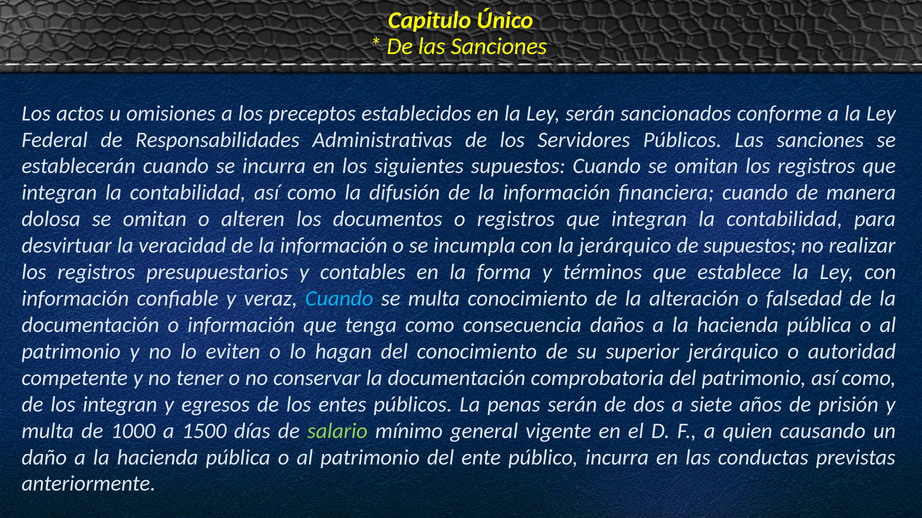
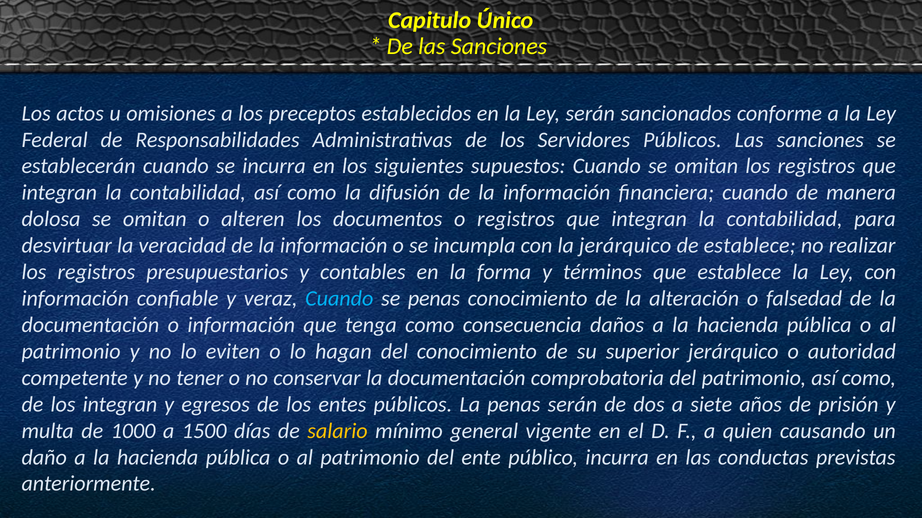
de supuestos: supuestos -> establece (750, 246)
se multa: multa -> penas (434, 299)
salario colour: light green -> yellow (338, 431)
